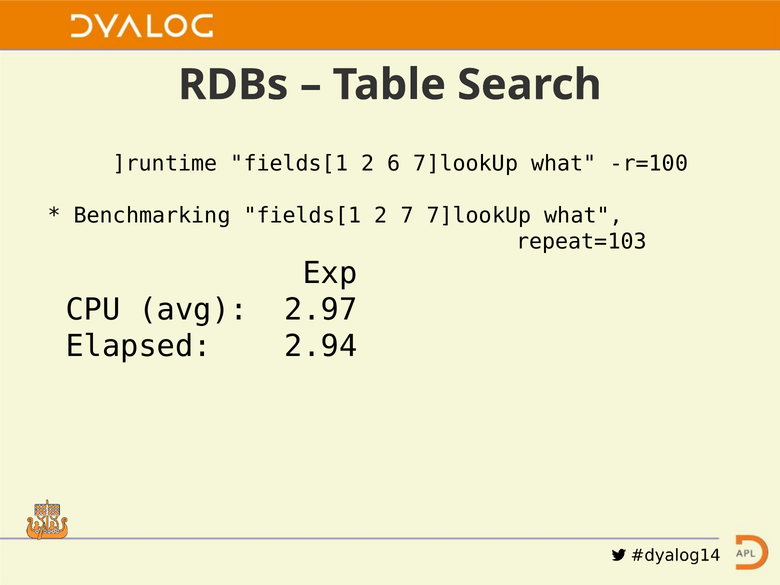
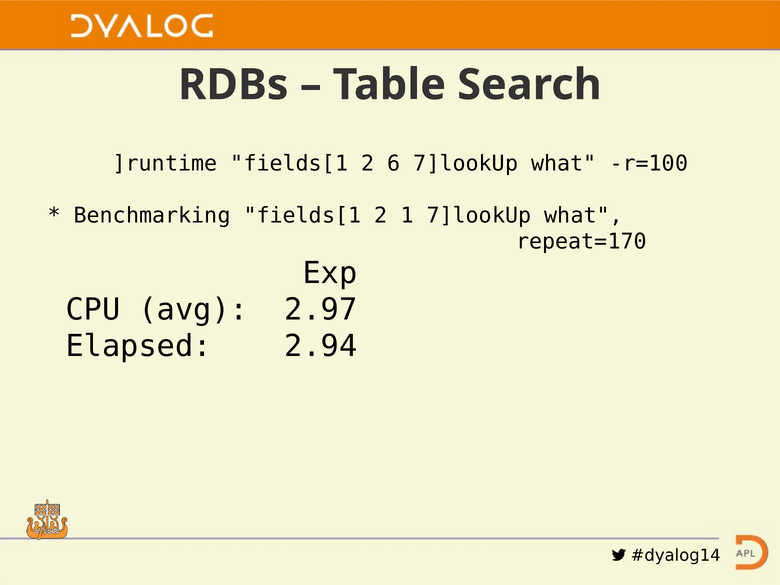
7: 7 -> 1 (407, 215)
repeat=103: repeat=103 -> repeat=170 (581, 241)
